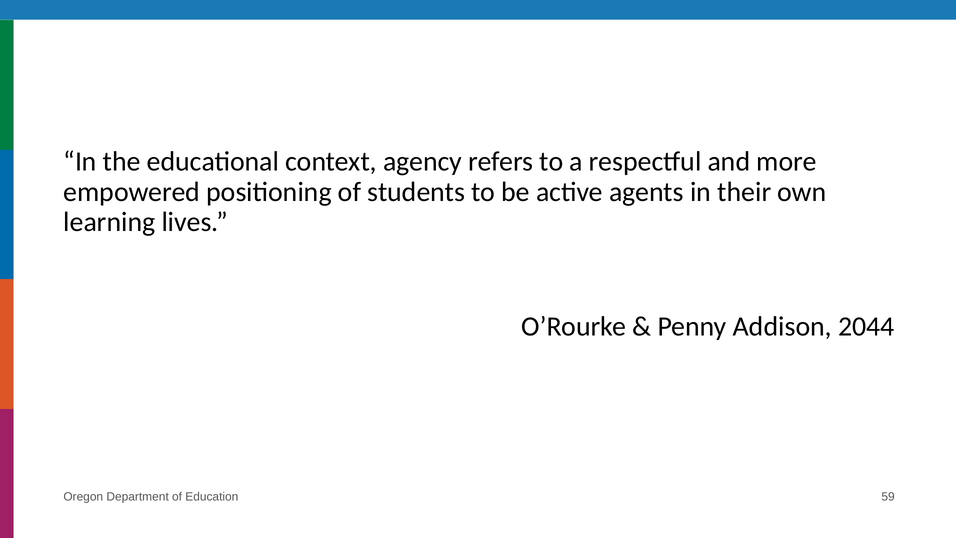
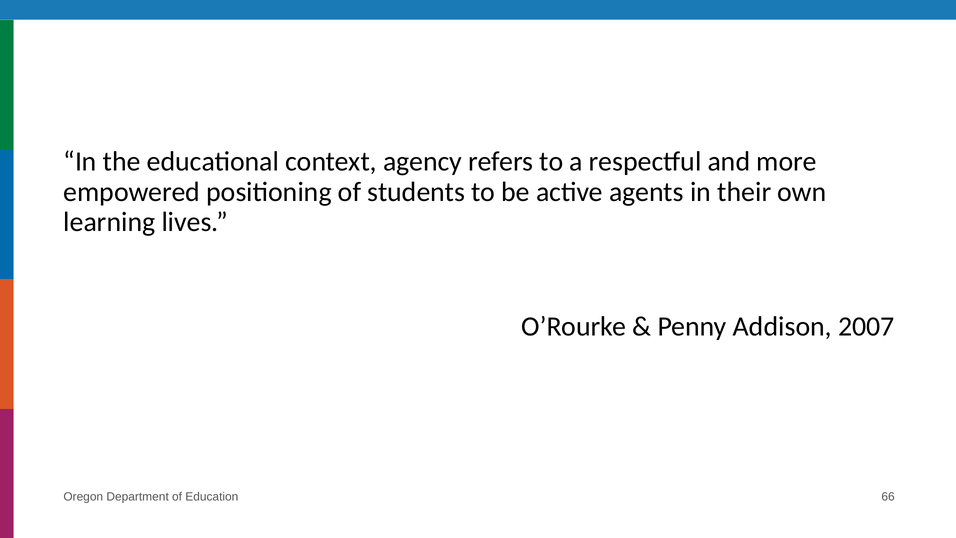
2044: 2044 -> 2007 (866, 326)
59: 59 -> 66 (888, 497)
